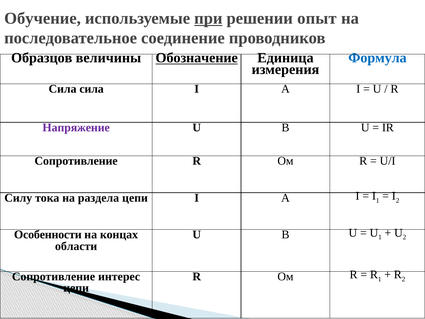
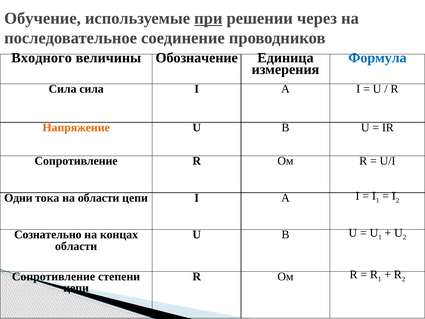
опыт: опыт -> через (317, 18)
Образцов: Образцов -> Входного (42, 58)
Обозначение underline: present -> none (197, 58)
Напряжение colour: purple -> orange (76, 127)
Силу: Силу -> Одни (18, 198)
на раздела: раздела -> области (99, 198)
Особенности: Особенности -> Сознательно (48, 234)
интерес: интерес -> степени (119, 276)
